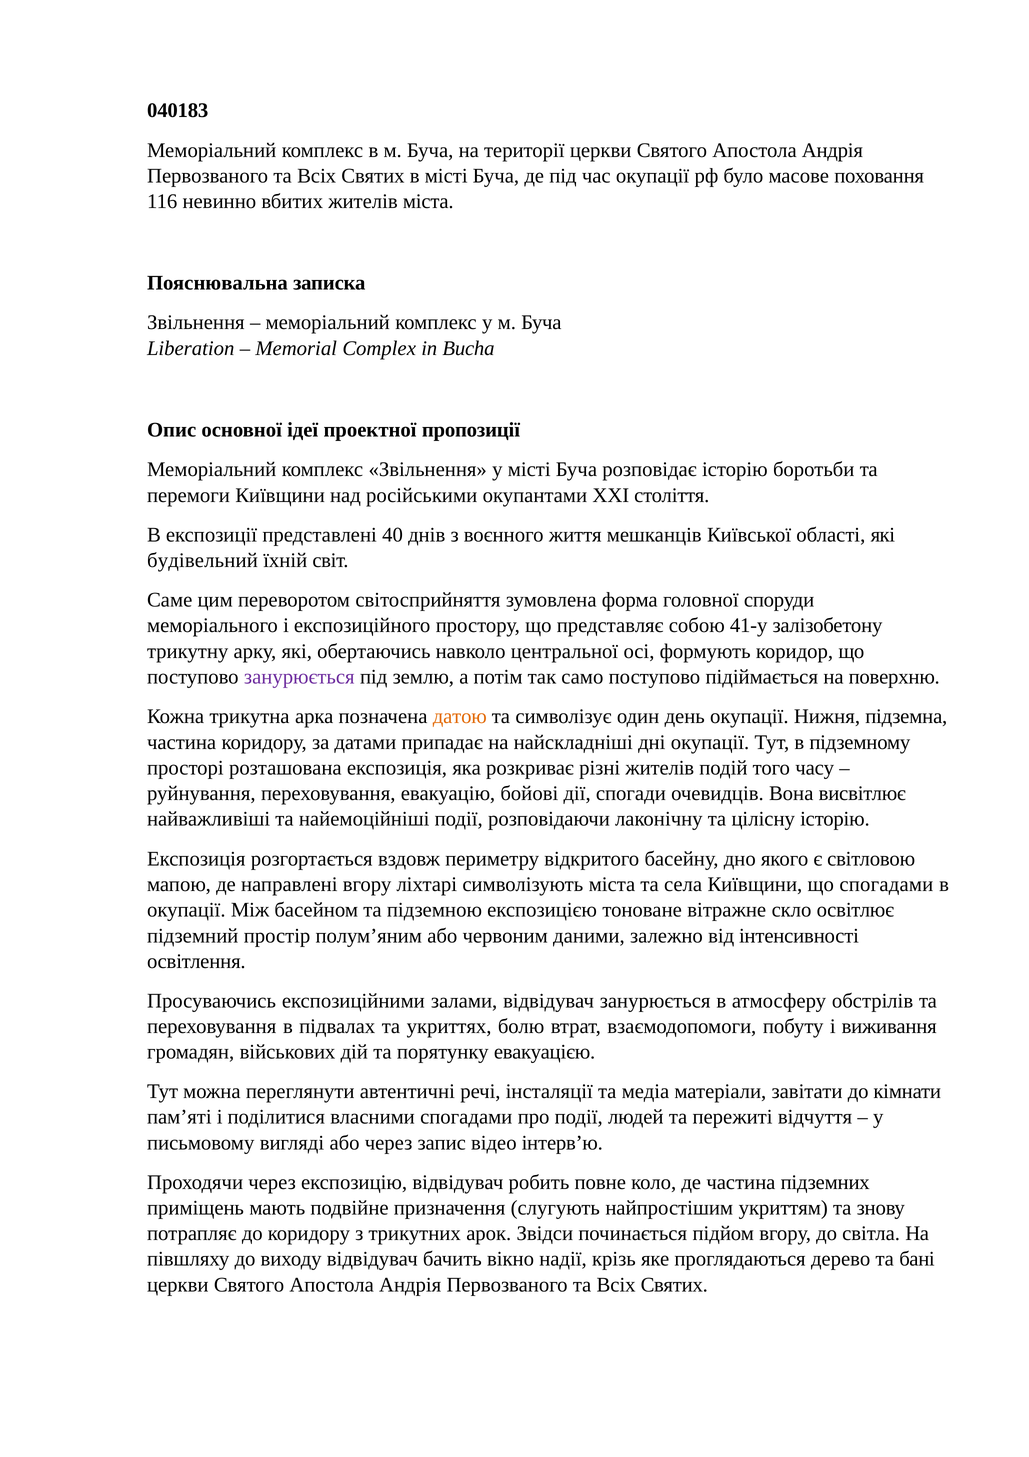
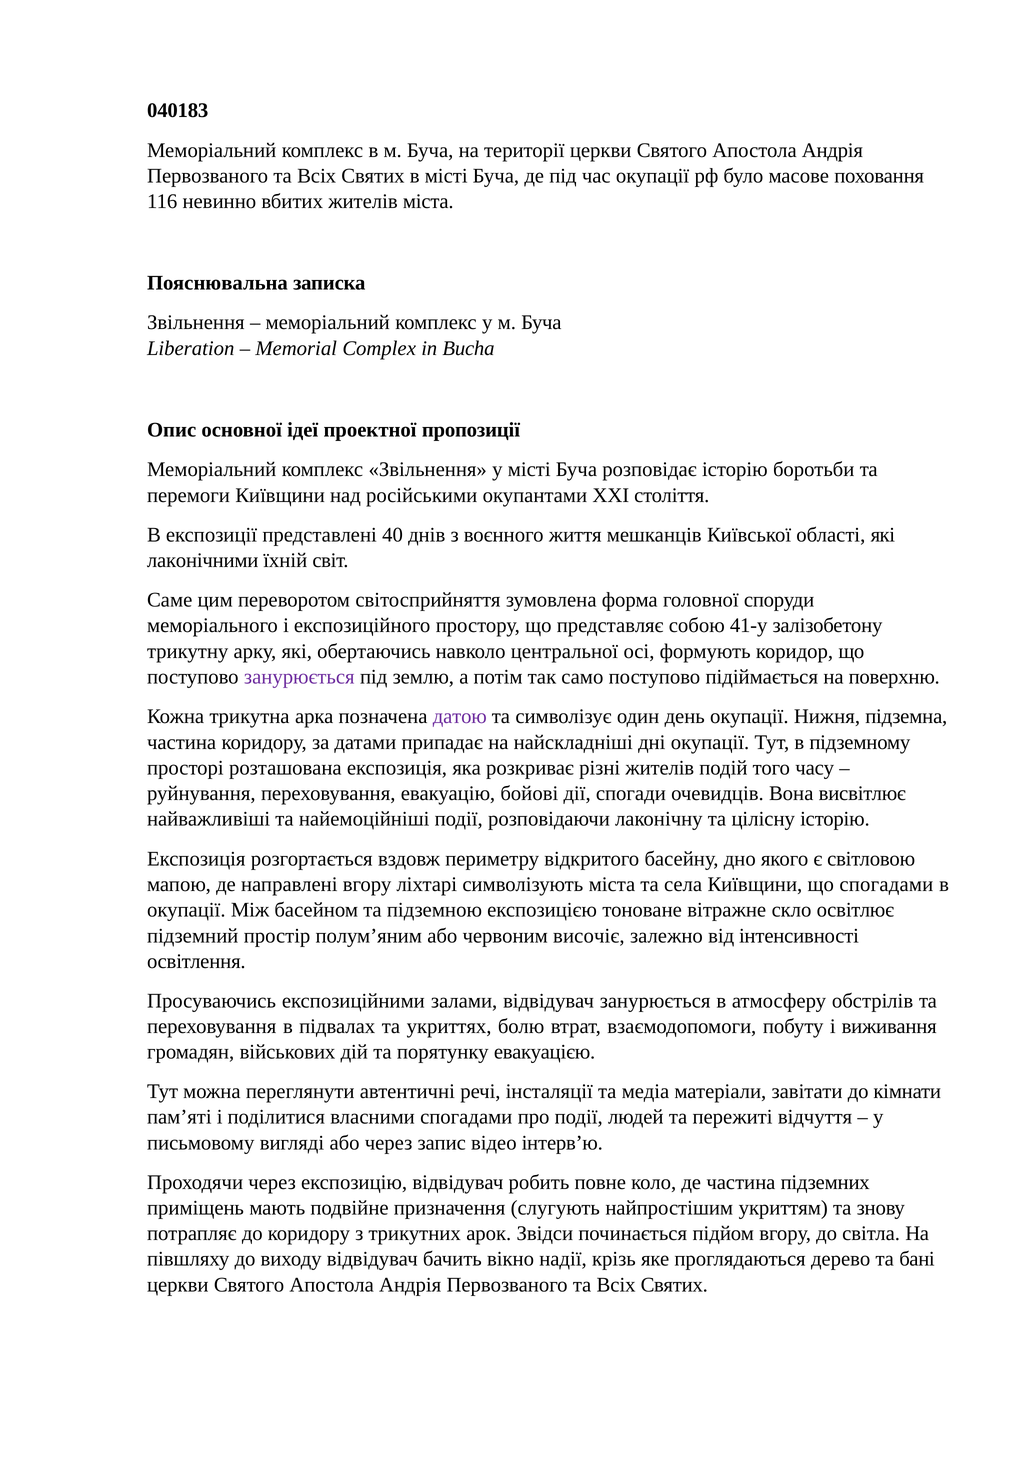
будівельний: будівельний -> лаконічними (203, 560)
датою colour: orange -> purple (460, 716)
даними: даними -> височіє (589, 935)
